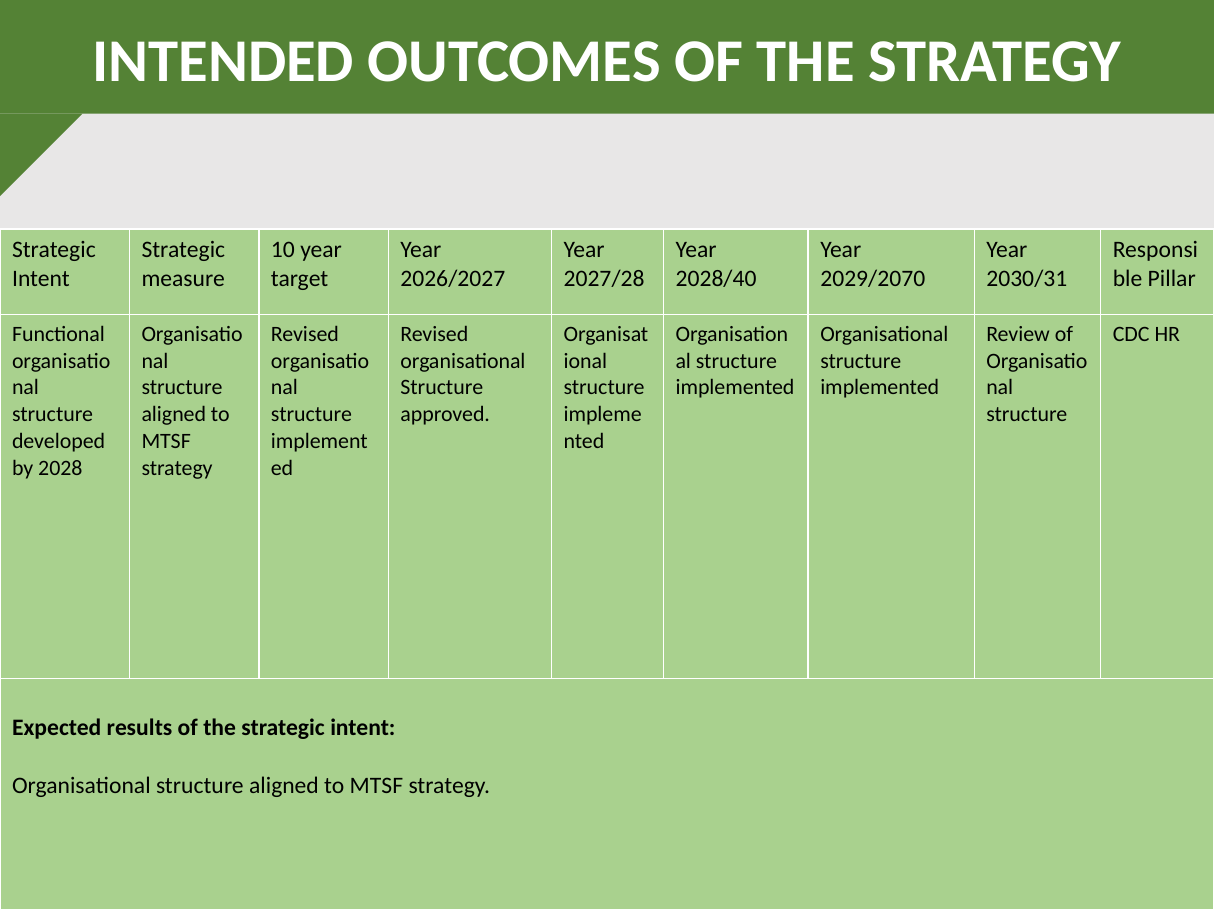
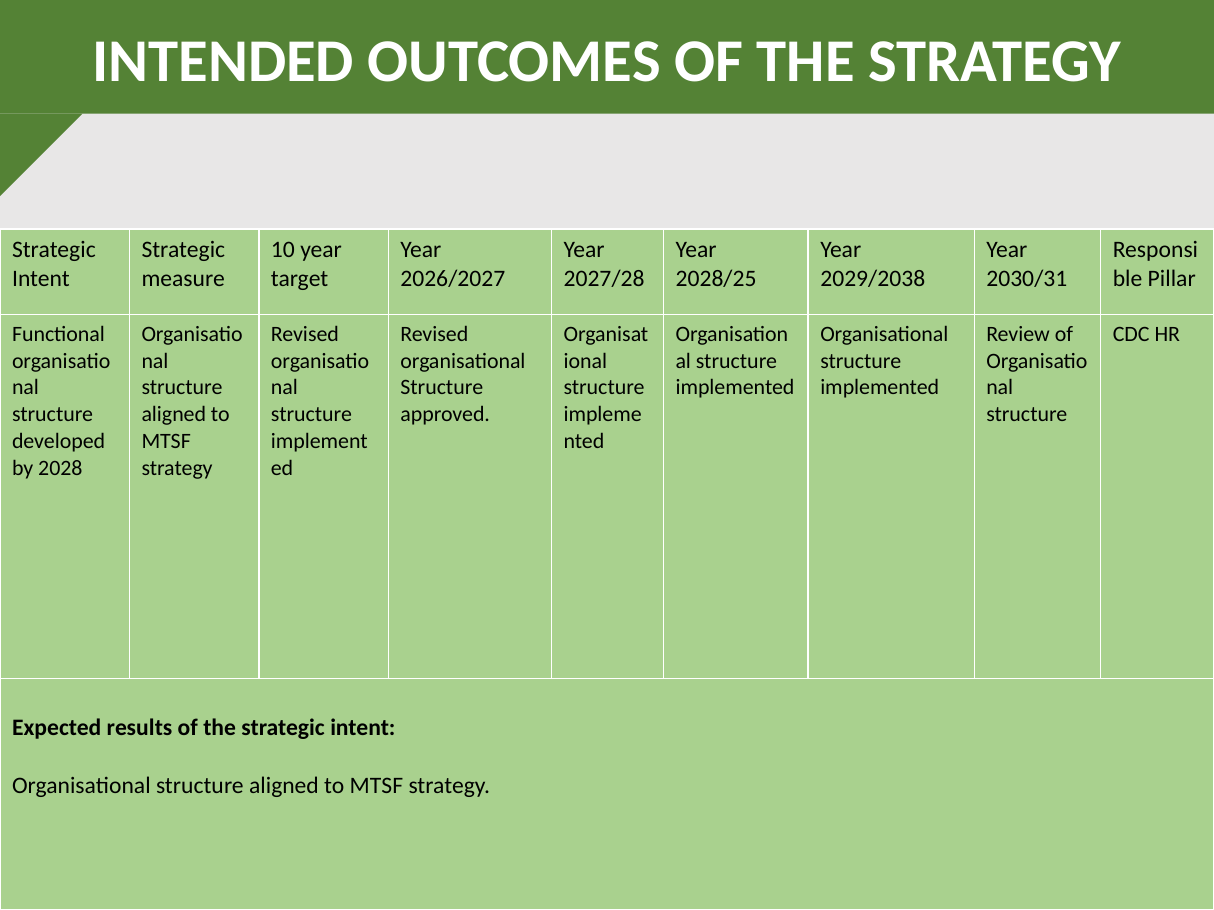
2028/40: 2028/40 -> 2028/25 (716, 278)
2029/2070: 2029/2070 -> 2029/2038 (873, 278)
